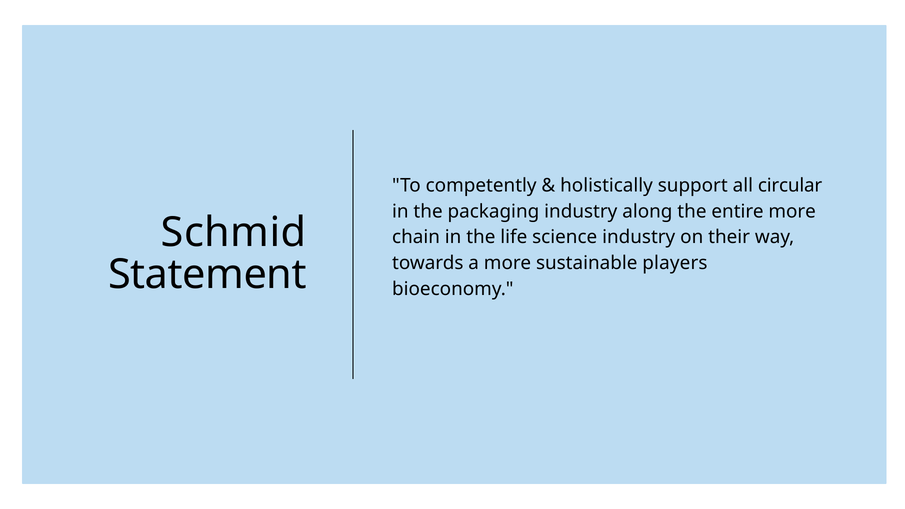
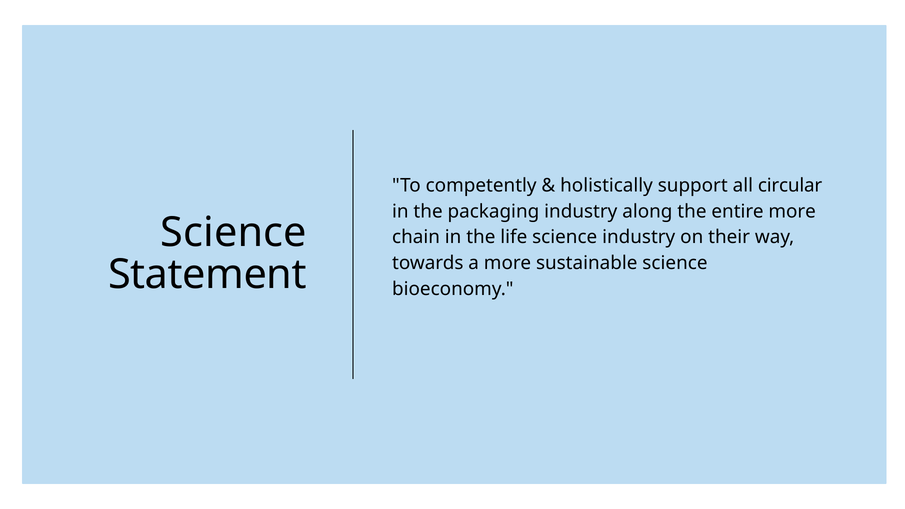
Schmid: Schmid -> Science (234, 232)
sustainable players: players -> science (675, 263)
